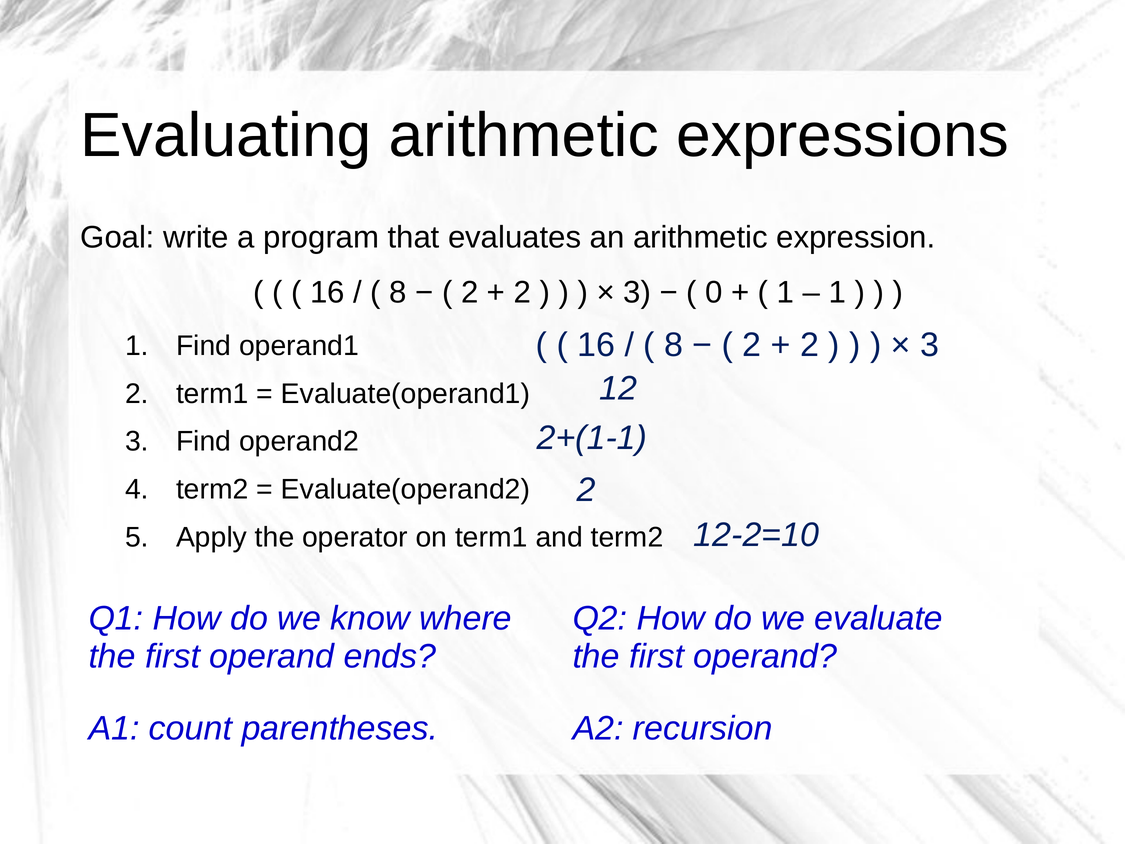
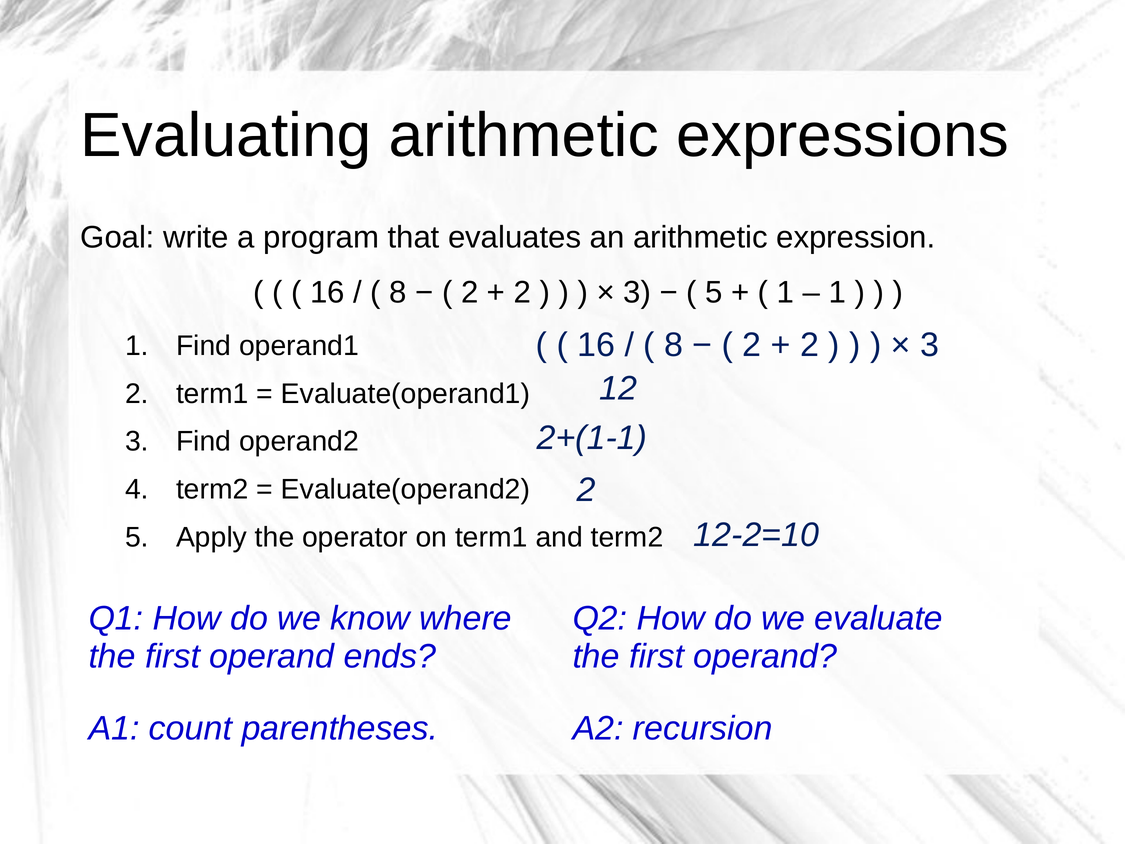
0: 0 -> 5 (714, 292)
